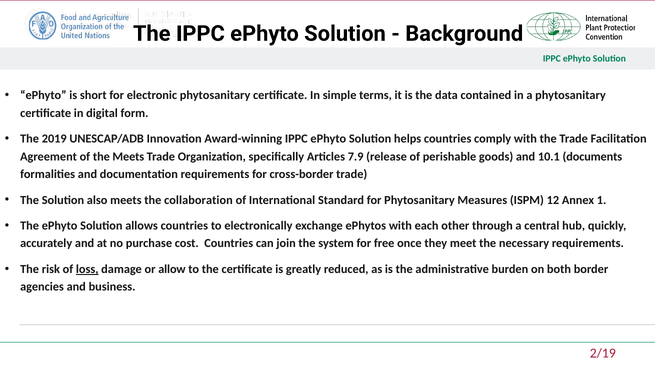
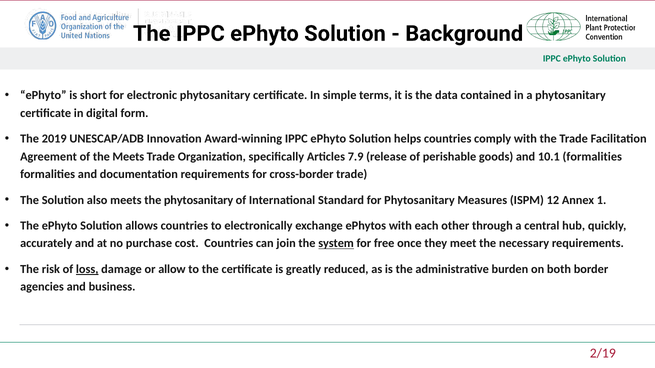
10.1 documents: documents -> formalities (592, 157)
the collaboration: collaboration -> phytosanitary (199, 200)
system underline: none -> present (336, 244)
